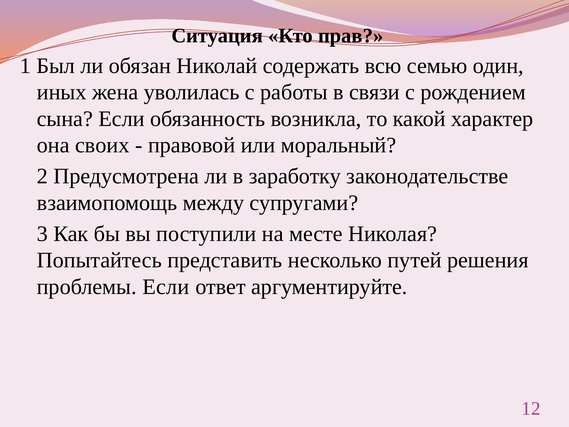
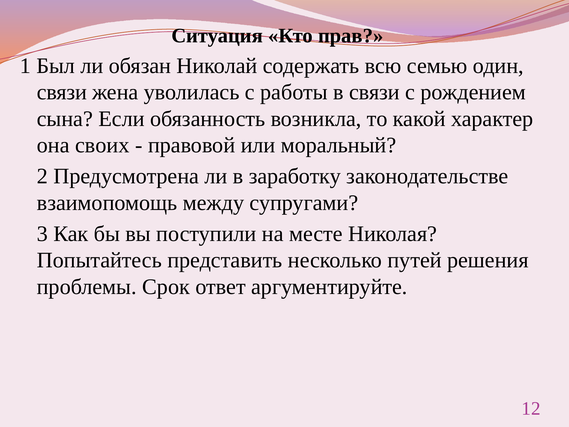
иных: иных -> связи (62, 92)
проблемы Если: Если -> Срок (166, 287)
